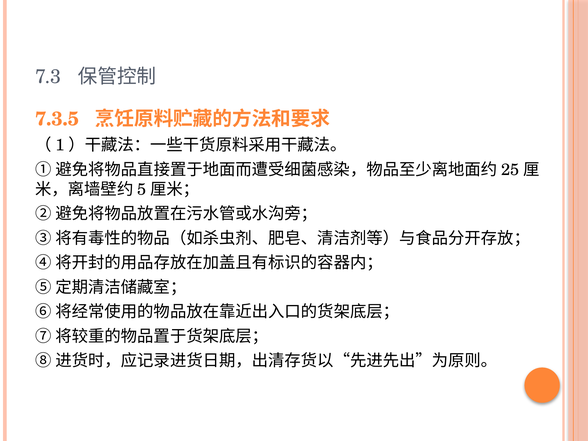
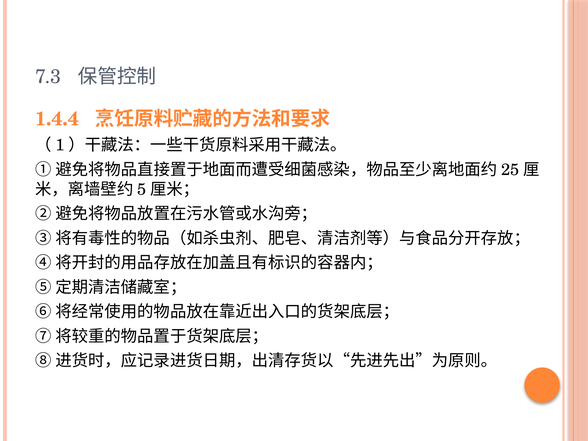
7.3.5: 7.3.5 -> 1.4.4 (57, 119)
